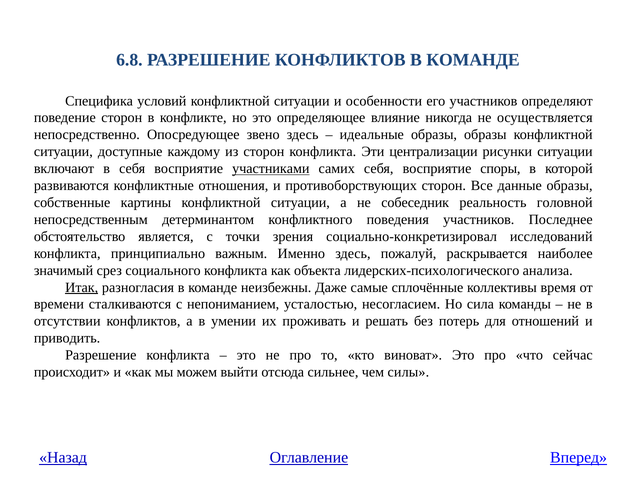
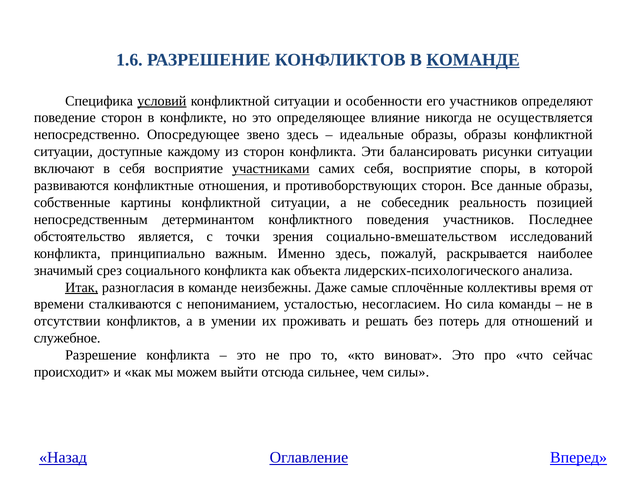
6.8: 6.8 -> 1.6 (129, 60)
КОМАНДЕ underline: none -> present (473, 60)
условий underline: none -> present (162, 101)
централизации: централизации -> балансировать (433, 152)
головной: головной -> позицией (565, 203)
социально-конкретизировал: социально-конкретизировал -> социально-вмешательством (412, 236)
приводить: приводить -> служебное (67, 338)
